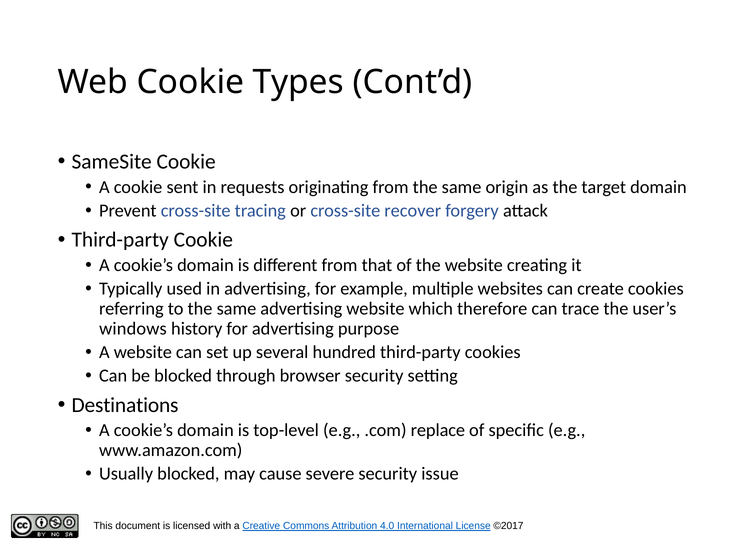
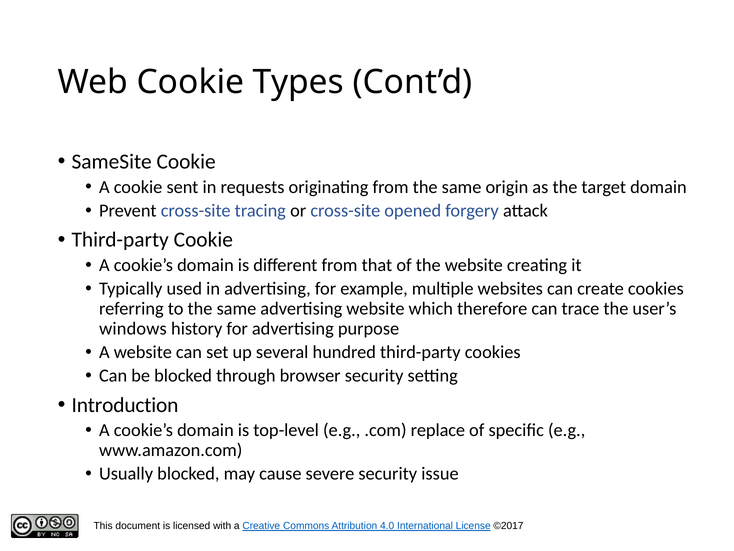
recover: recover -> opened (413, 211)
Destinations: Destinations -> Introduction (125, 405)
